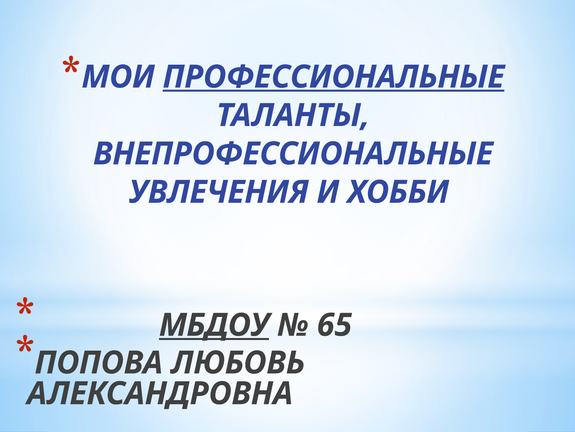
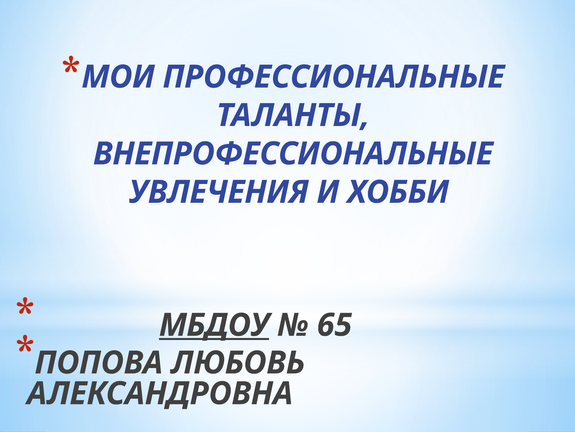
ПРОФЕССИОНАЛЬНЫЕ underline: present -> none (334, 77)
